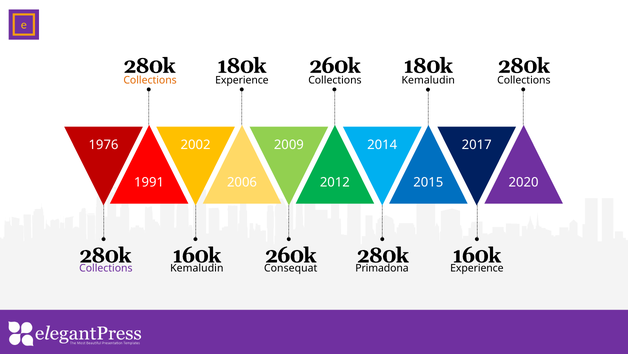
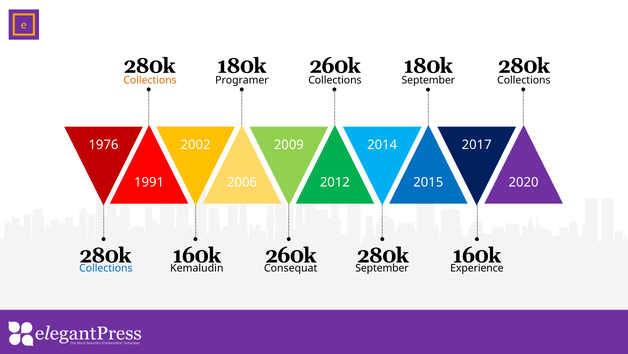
Experience: Experience -> Programer (242, 80)
Kemaludin: Kemaludin -> September (428, 80)
Collections colour: purple -> blue (106, 268)
Primadona: Primadona -> September (382, 268)
